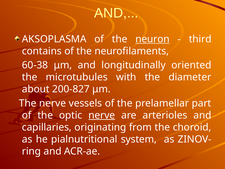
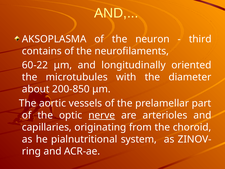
neuron underline: present -> none (152, 39)
60-38: 60-38 -> 60-22 (35, 65)
200-827: 200-827 -> 200-850 (71, 89)
The nerve: nerve -> aortic (53, 103)
